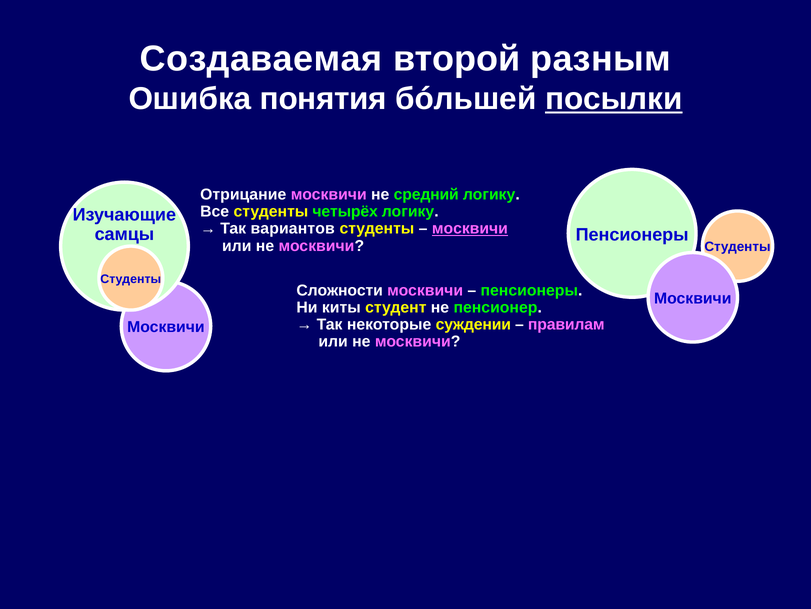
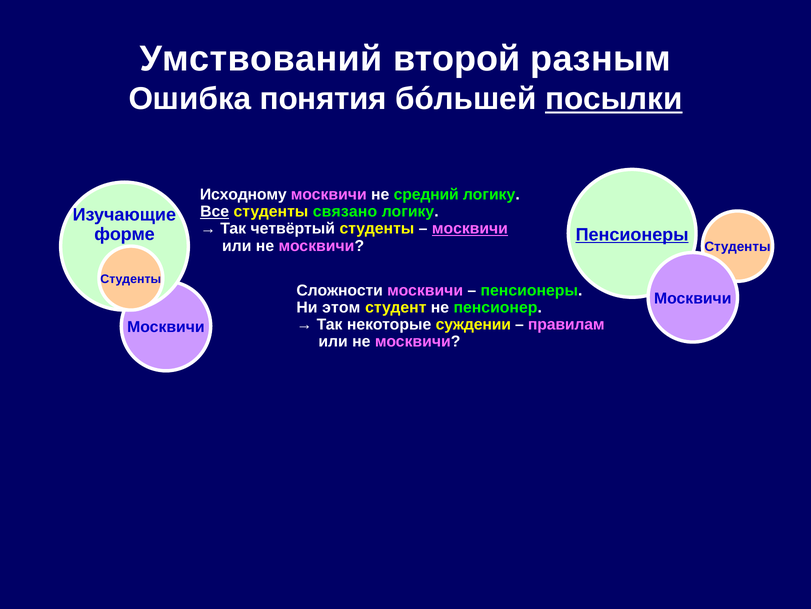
Создаваемая: Создаваемая -> Умствований (261, 59)
Отрицание: Отрицание -> Исходному (243, 194)
Все underline: none -> present (215, 211)
четырёх: четырёх -> связано (345, 211)
вариантов: вариантов -> четвёртый (293, 228)
самцы: самцы -> форме (125, 234)
Пенсионеры underline: none -> present (632, 234)
киты: киты -> этом (341, 307)
